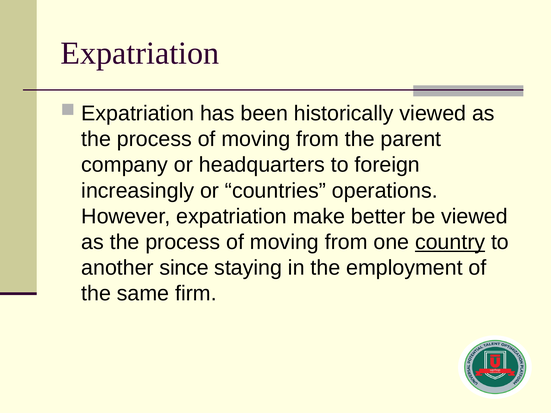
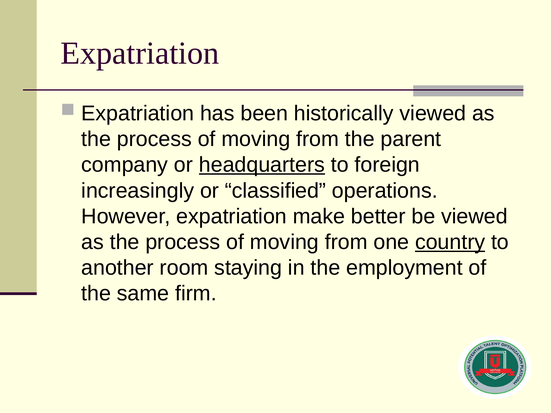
headquarters underline: none -> present (262, 165)
countries: countries -> classified (276, 191)
since: since -> room (184, 268)
